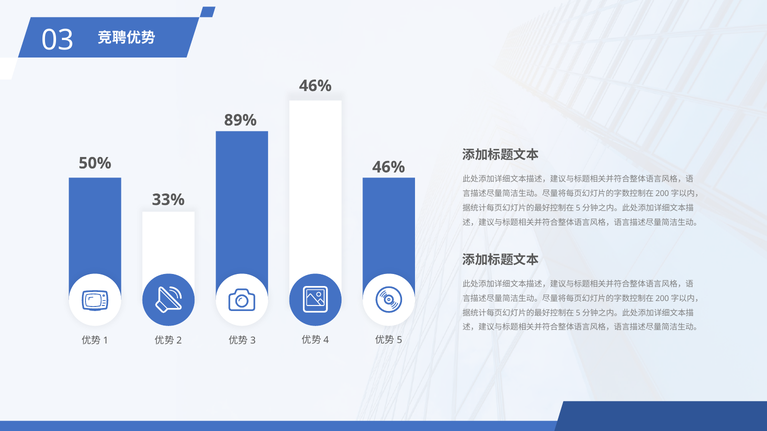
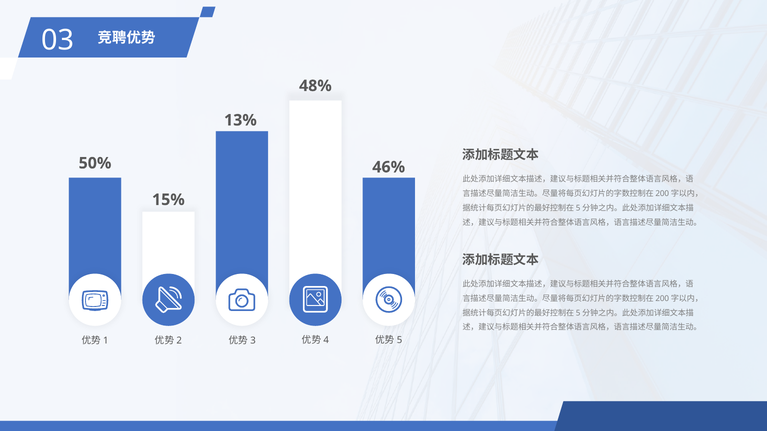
46%: 46% -> 48% (315, 86)
89%: 89% -> 13% (240, 120)
33%: 33% -> 15% (168, 200)
